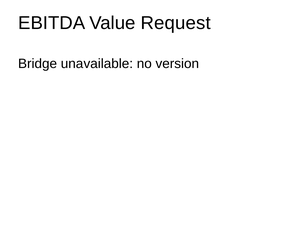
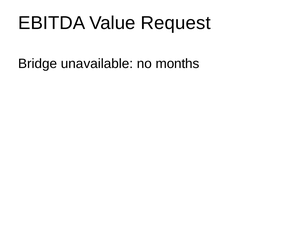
version: version -> months (177, 64)
